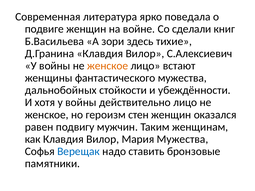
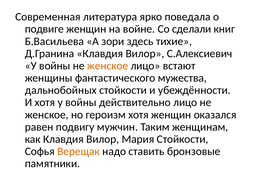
героизм стен: стен -> хотя (138, 115)
Мария Мужества: Мужества -> Стойкости (183, 139)
Верещак colour: blue -> orange (79, 152)
